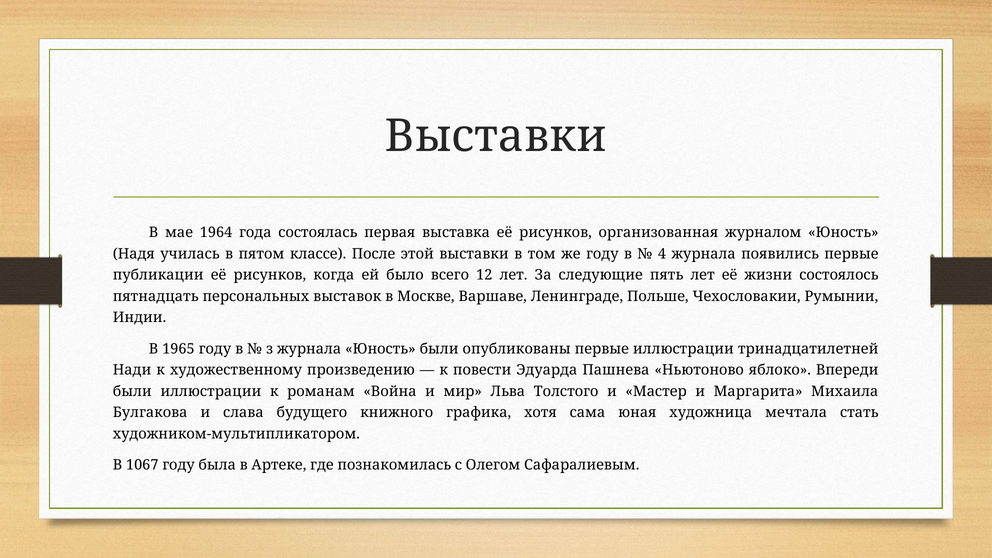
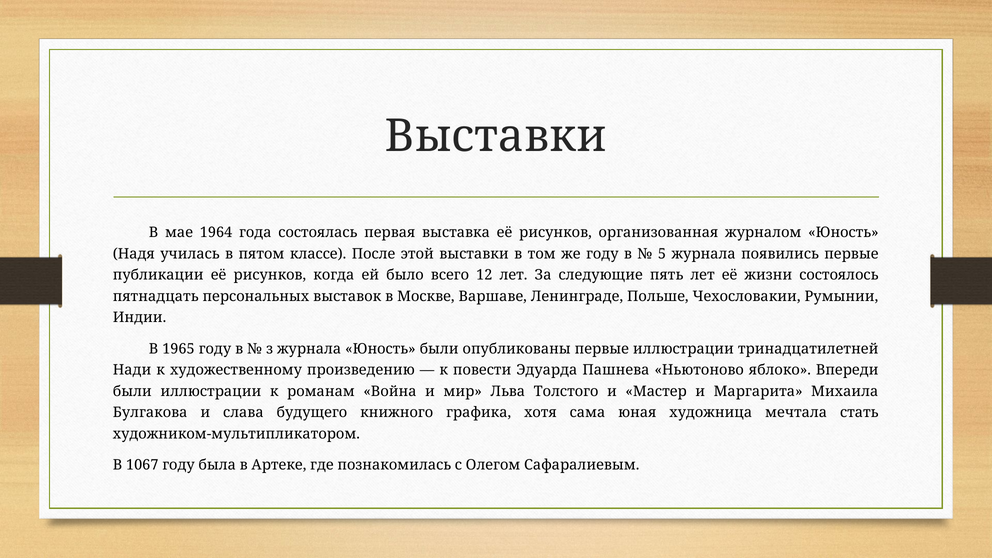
4: 4 -> 5 (662, 254)
